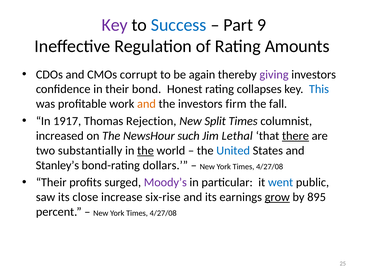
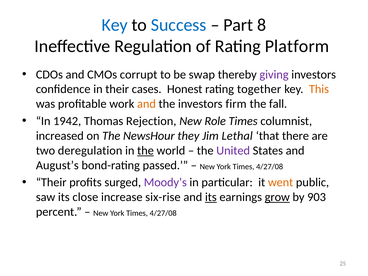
Key colour: purple -> blue (115, 25)
9: 9 -> 8 (262, 25)
Amounts: Amounts -> Platform (297, 46)
again: again -> swap (202, 74)
bond: bond -> cases (147, 89)
collapses: collapses -> together (259, 89)
This colour: blue -> orange (319, 89)
1917: 1917 -> 1942 (67, 121)
Split: Split -> Role (215, 121)
such: such -> they (188, 136)
there underline: present -> none (295, 136)
substantially: substantially -> deregulation (90, 151)
United colour: blue -> purple (233, 151)
Stanley’s: Stanley’s -> August’s (57, 165)
dollars: dollars -> passed (165, 165)
went colour: blue -> orange (281, 182)
its underline: none -> present (211, 197)
895: 895 -> 903 (317, 197)
